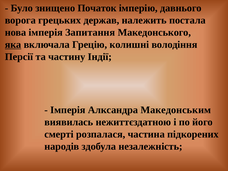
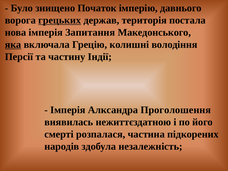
грецьких underline: none -> present (60, 20)
належить: належить -> територія (144, 20)
Македонським: Македонським -> Проголошення (176, 110)
